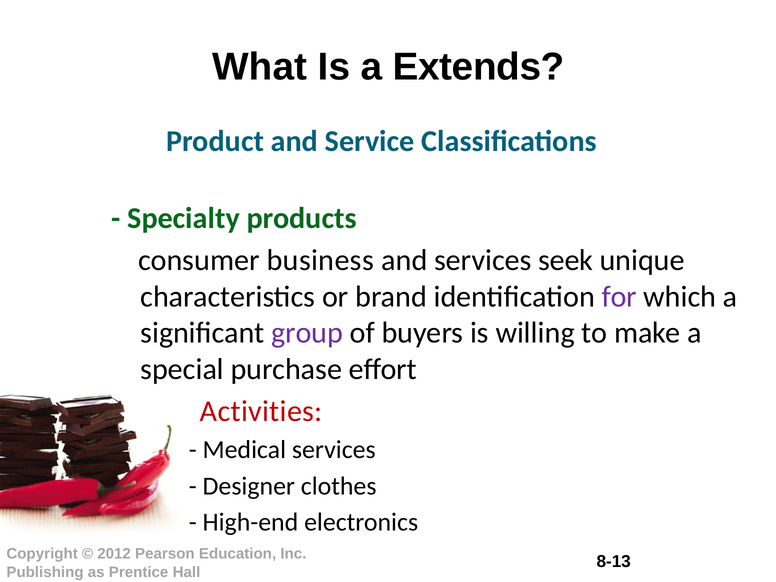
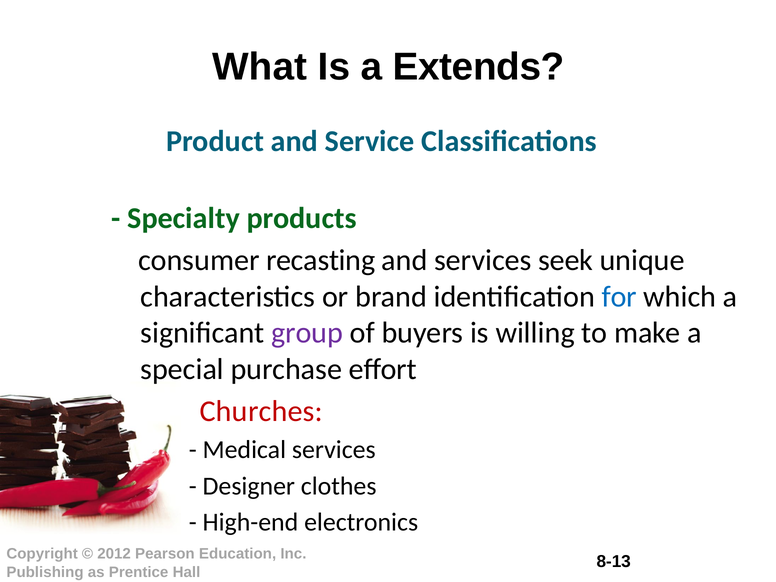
business: business -> recasting (321, 260)
for colour: purple -> blue (619, 297)
Activities: Activities -> Churches (261, 411)
